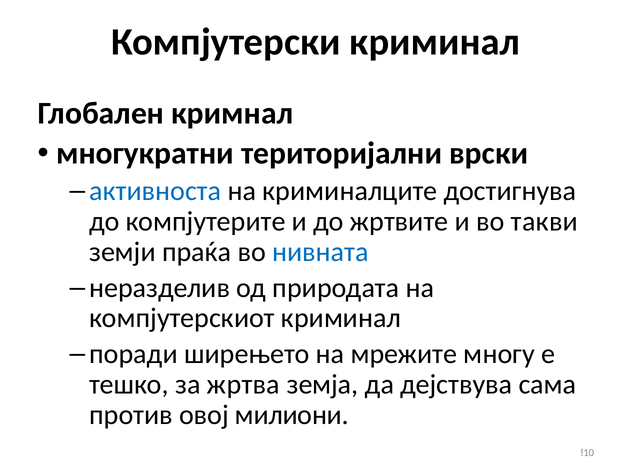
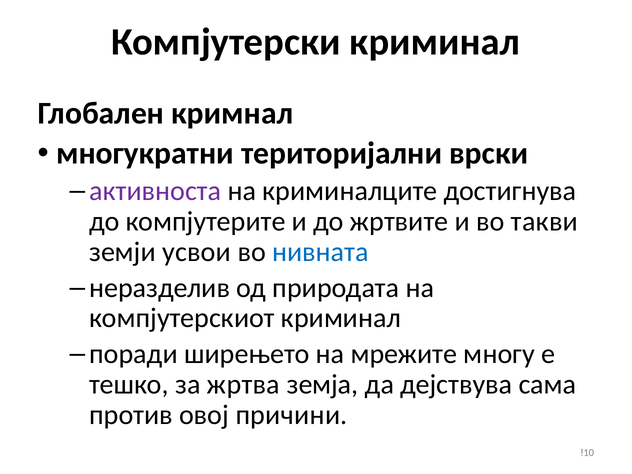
активноста colour: blue -> purple (155, 191)
праќа: праќа -> усвои (197, 252)
милиони: милиони -> причини (292, 415)
